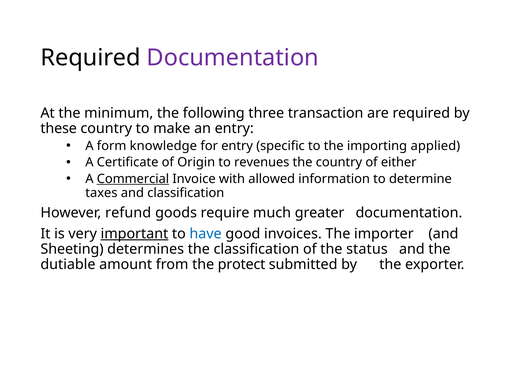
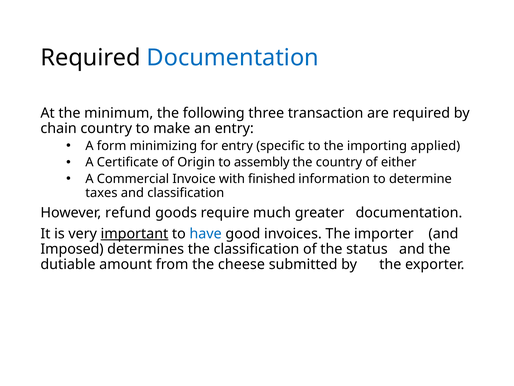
Documentation colour: purple -> blue (233, 58)
these: these -> chain (59, 128)
knowledge: knowledge -> minimizing (163, 146)
revenues: revenues -> assembly (262, 162)
Commercial underline: present -> none (133, 179)
allowed: allowed -> finished (272, 179)
Sheeting: Sheeting -> Imposed (72, 249)
protect: protect -> cheese (241, 264)
